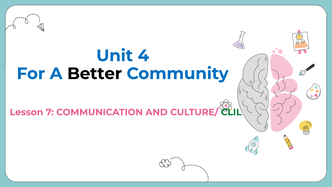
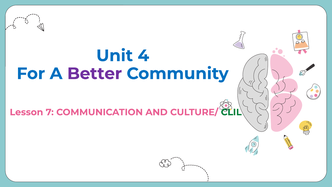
Better colour: black -> purple (95, 74)
